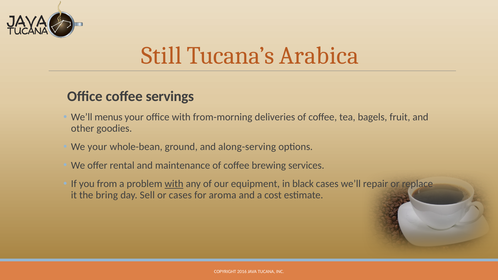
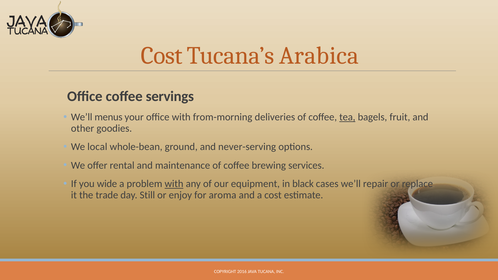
Still: Still -> Cost (162, 56)
tea underline: none -> present (347, 117)
We your: your -> local (97, 147)
along-serving: along-serving -> never-serving (247, 147)
from: from -> wide (107, 184)
bring: bring -> trade (107, 195)
Sell: Sell -> Still (147, 195)
or cases: cases -> enjoy (180, 195)
